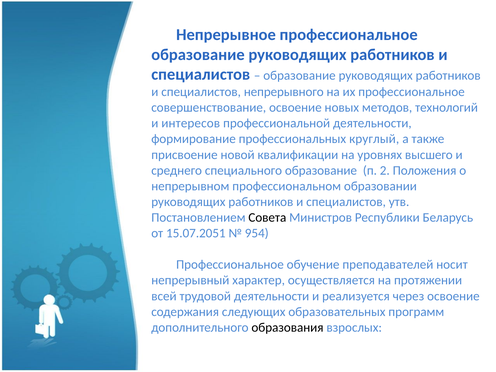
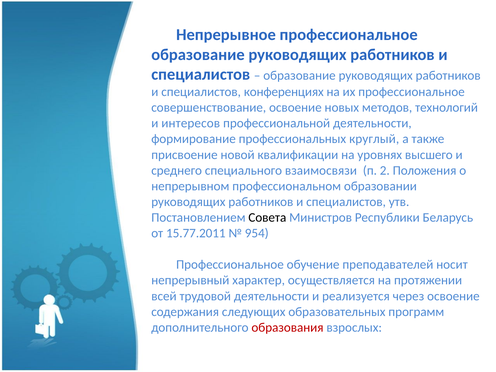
непрерывного: непрерывного -> конференциях (284, 92)
специального образование: образование -> взаимосвязи (321, 170)
15.07.2051: 15.07.2051 -> 15.77.2011 (196, 233)
образования colour: black -> red (287, 327)
